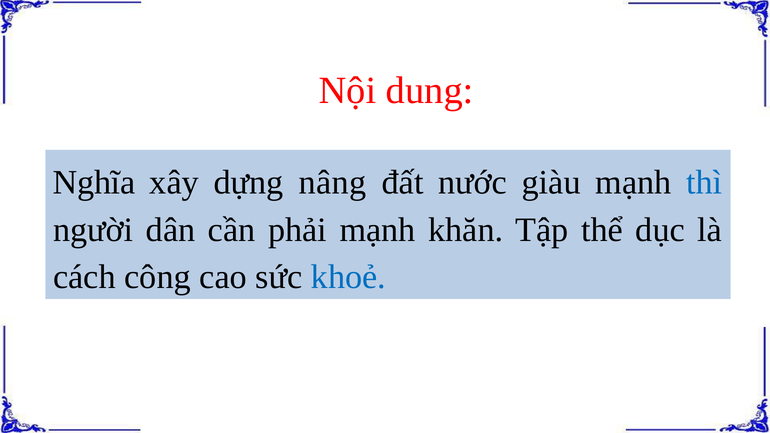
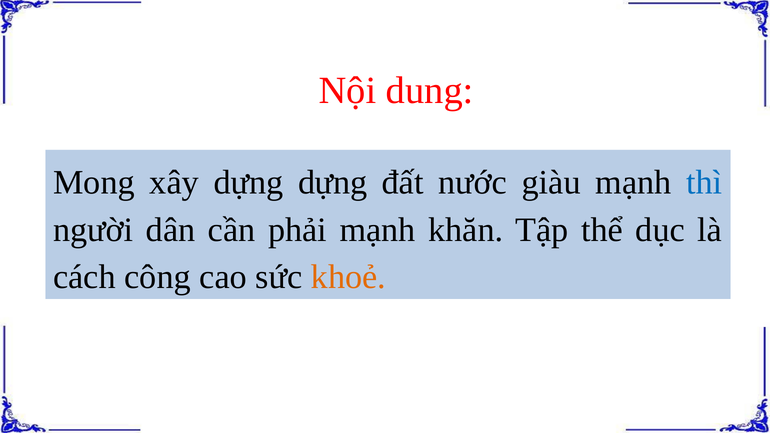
Nghĩa: Nghĩa -> Mong (94, 183)
dựng nâng: nâng -> dựng (333, 183)
khoẻ colour: blue -> orange (348, 277)
